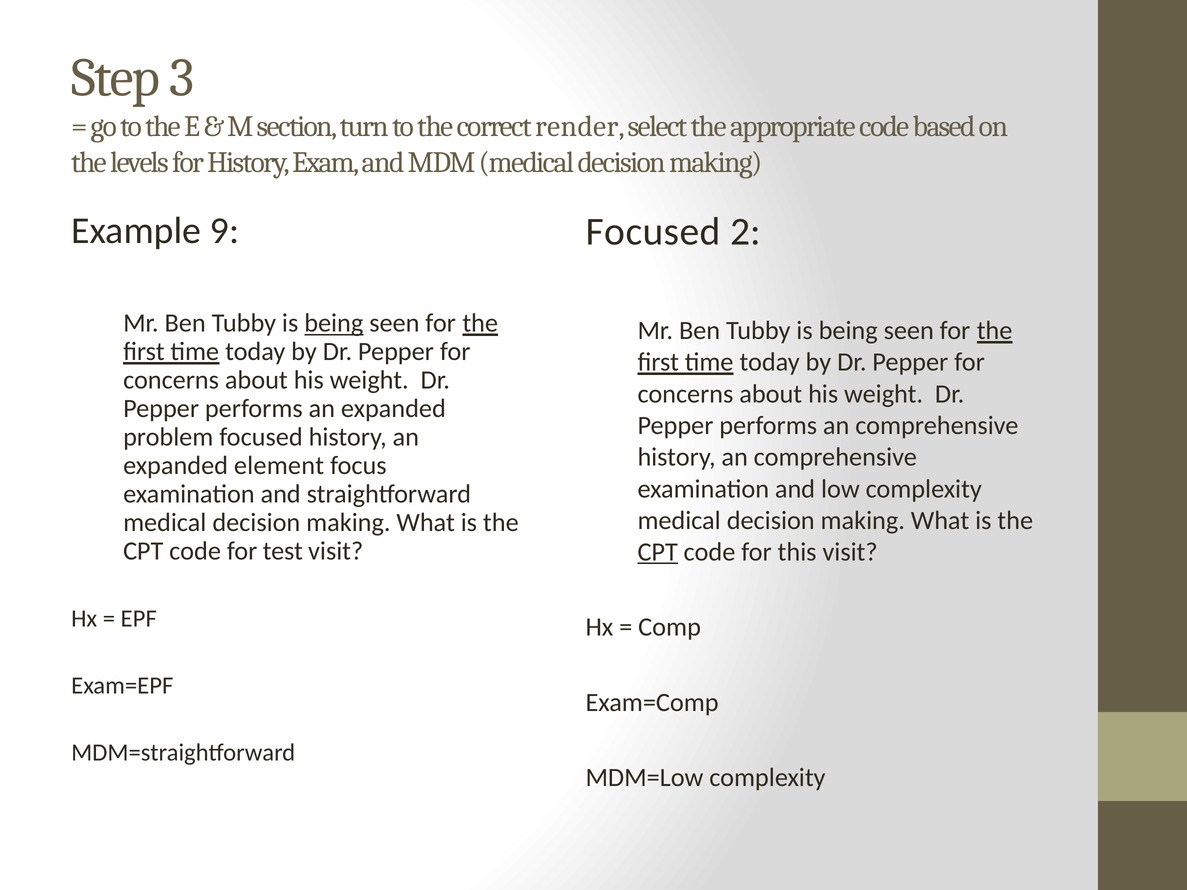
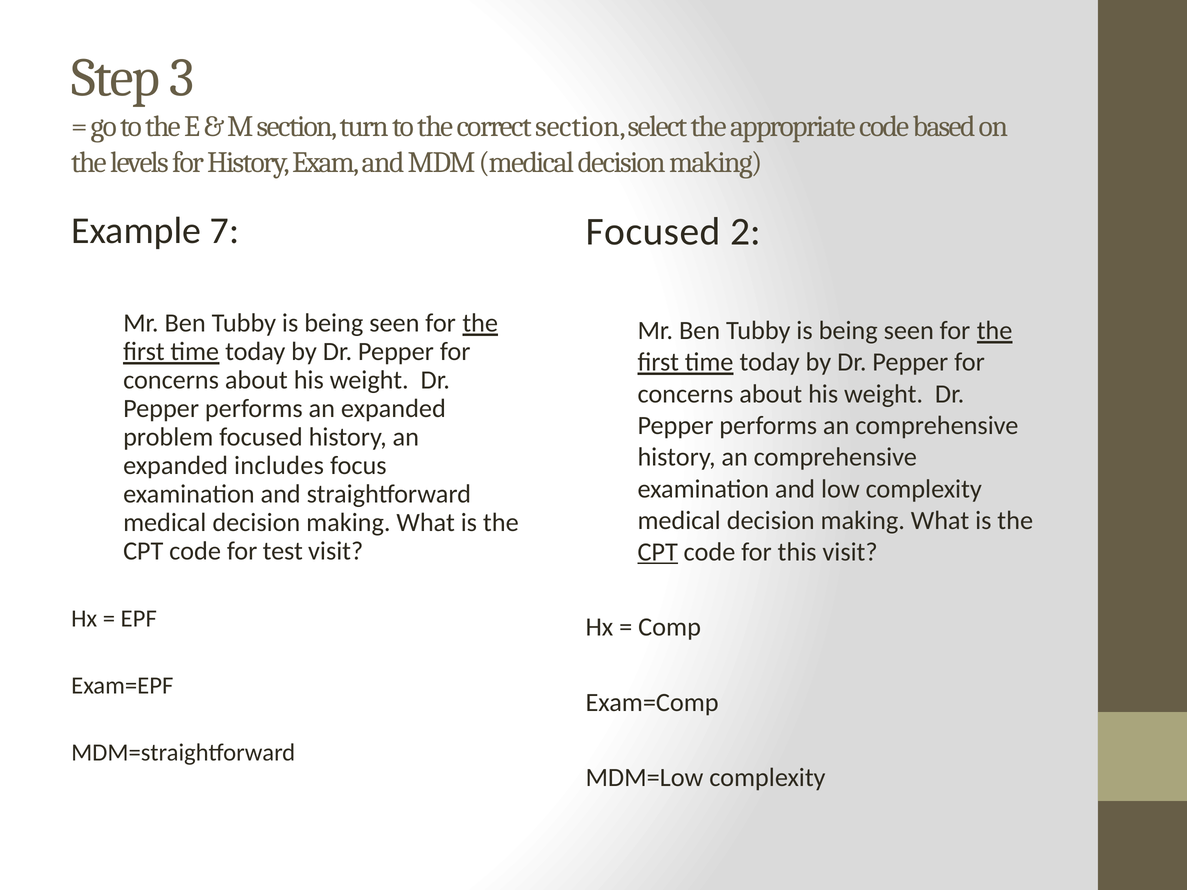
correct render: render -> section (580, 127)
9: 9 -> 7 (225, 231)
being underline: present -> none (334, 323)
element: element -> includes (279, 466)
